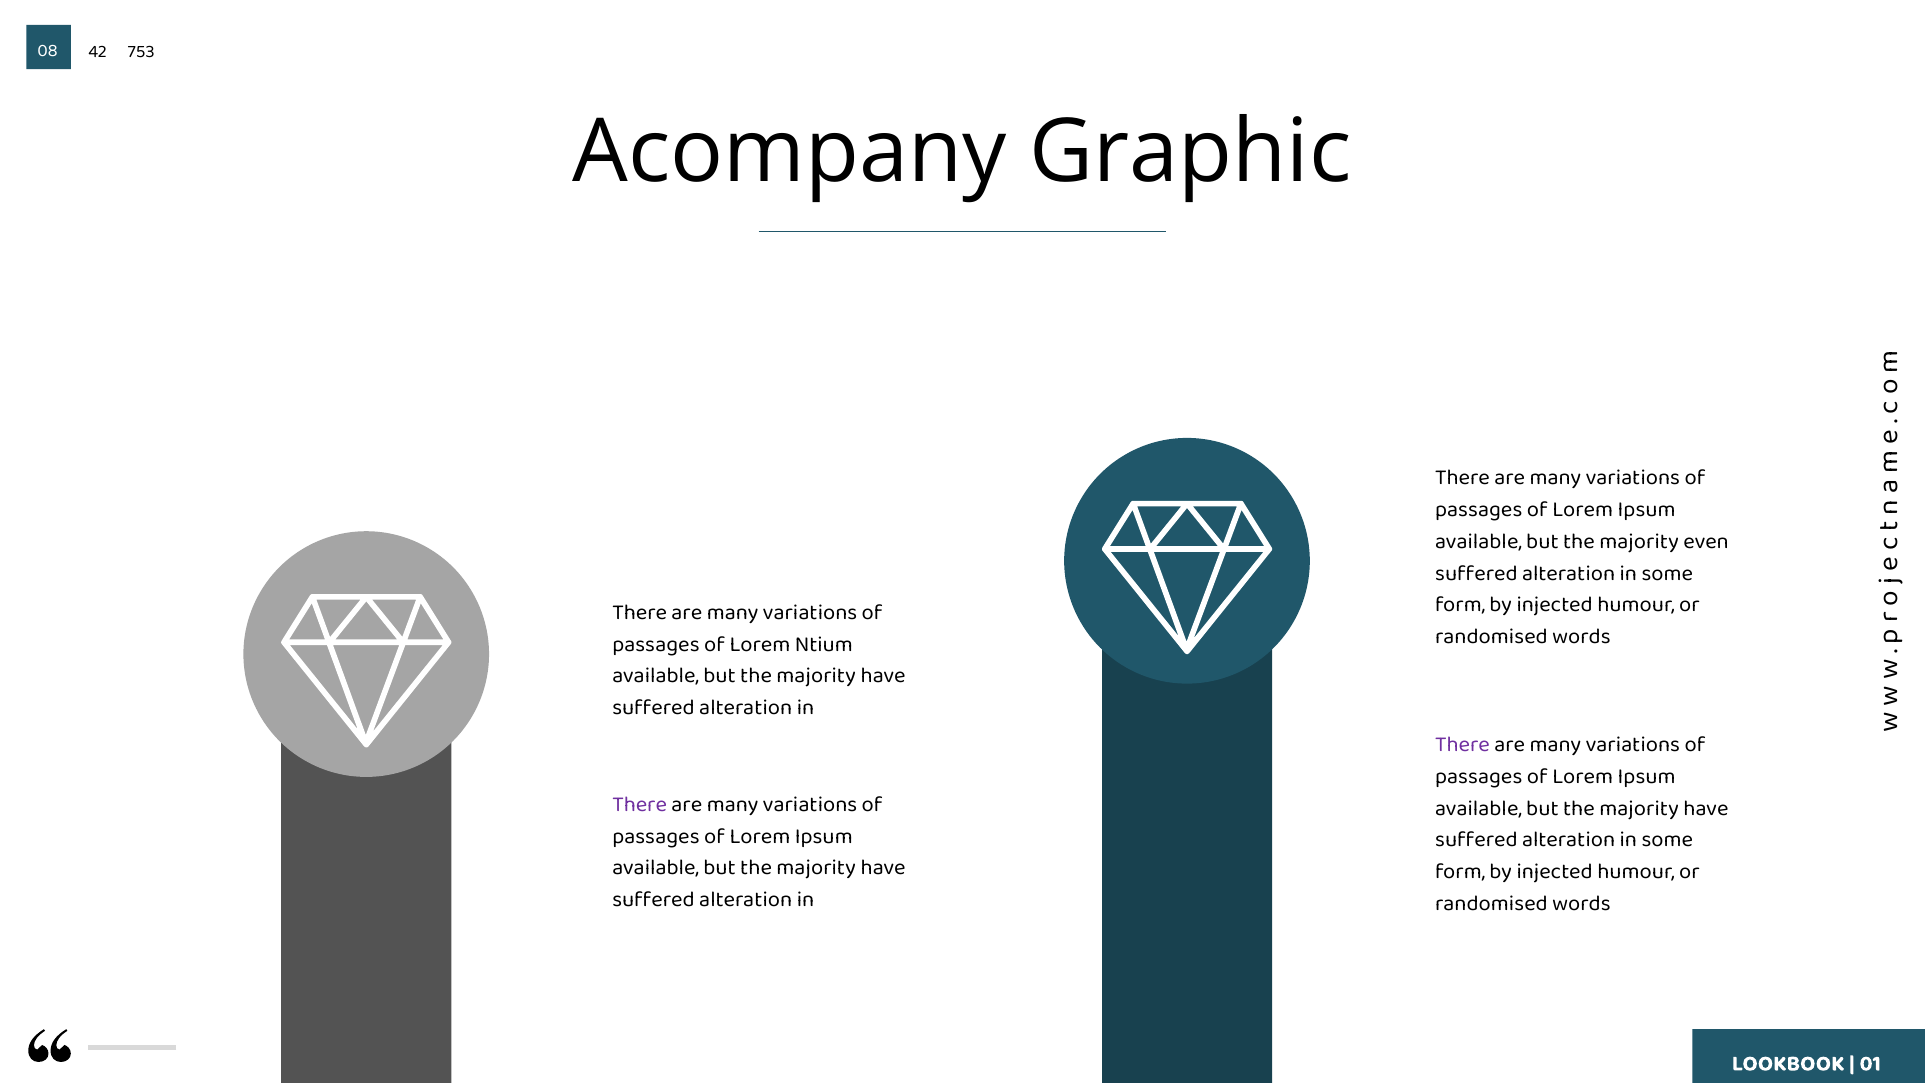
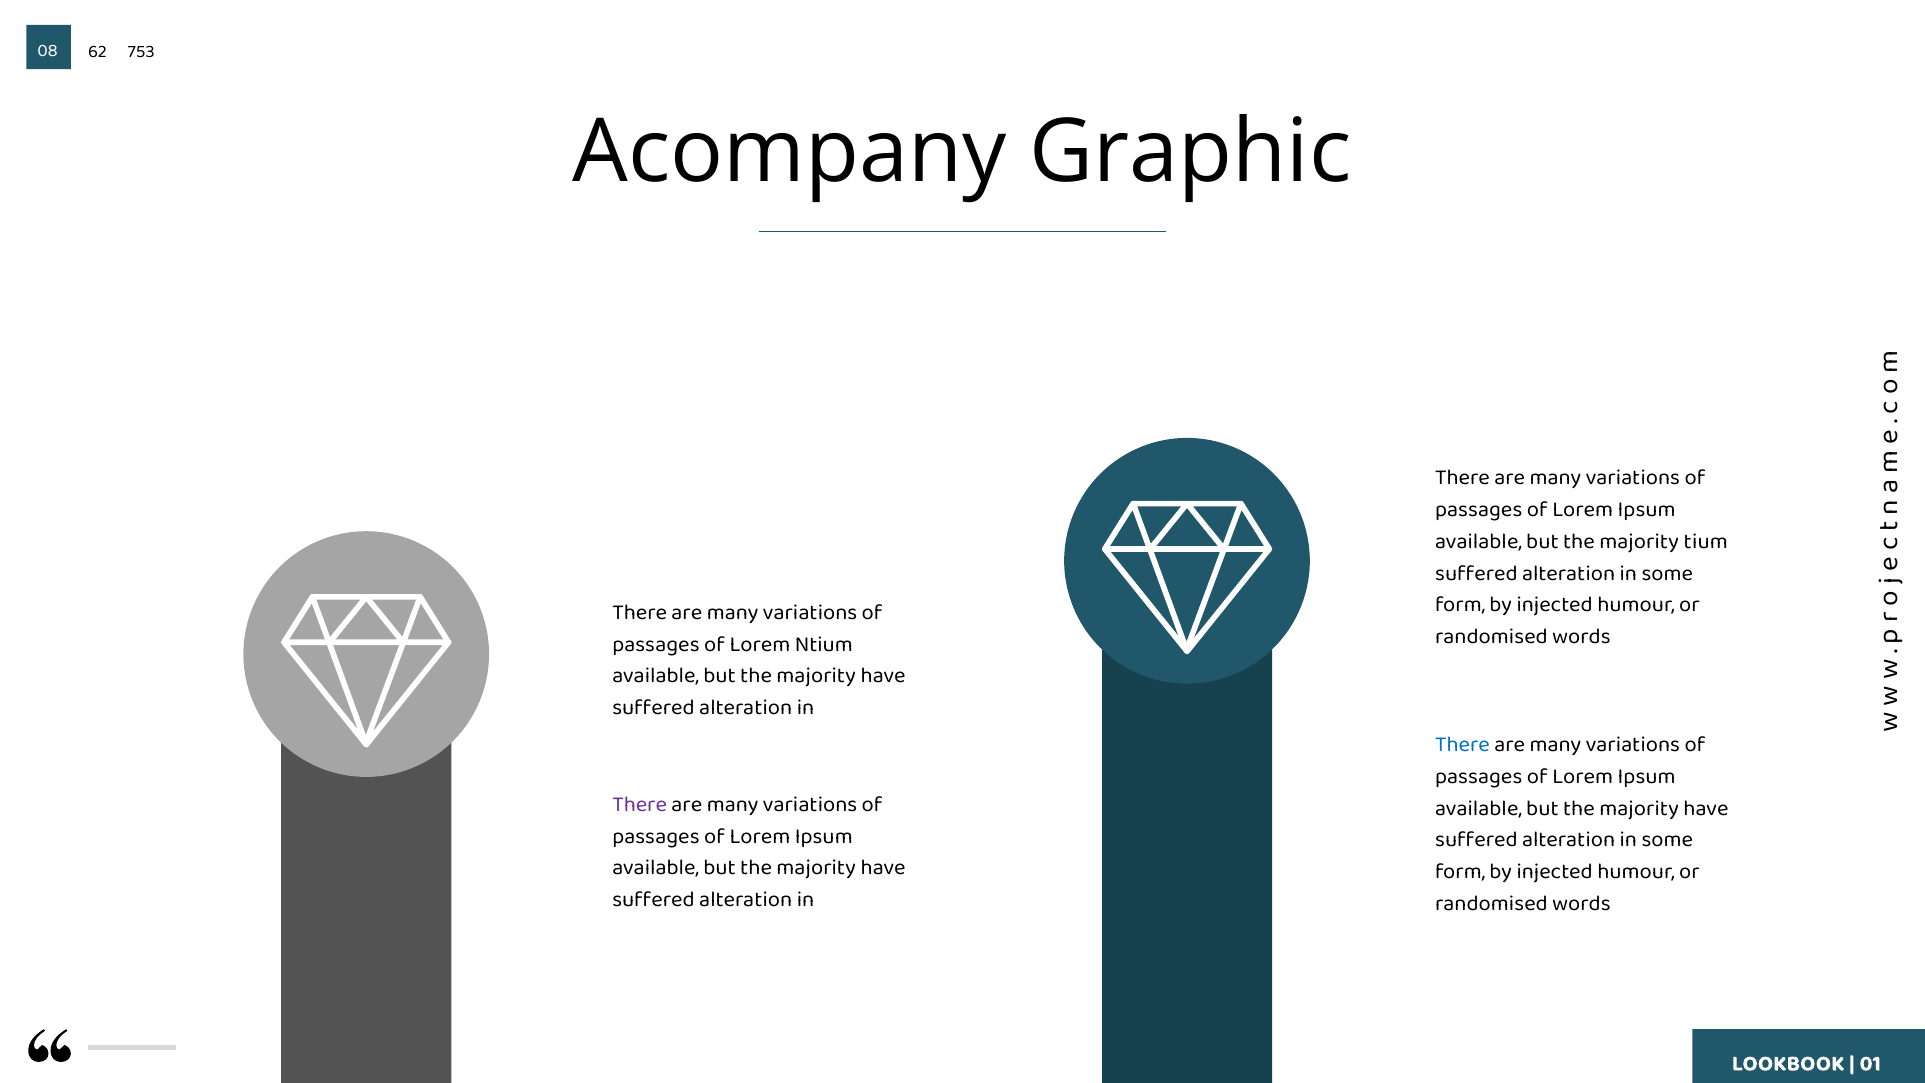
42: 42 -> 62 (98, 51)
even: even -> tium (1706, 541)
There colour: purple -> blue (1463, 744)
